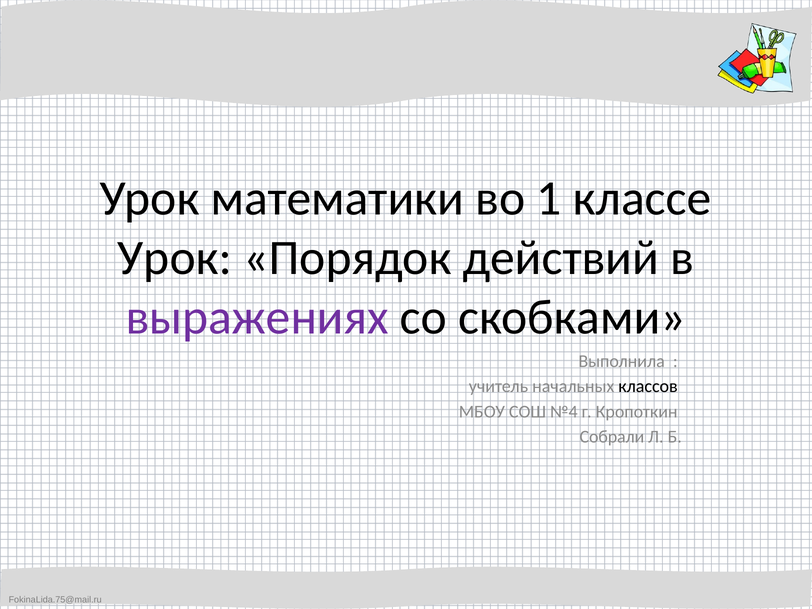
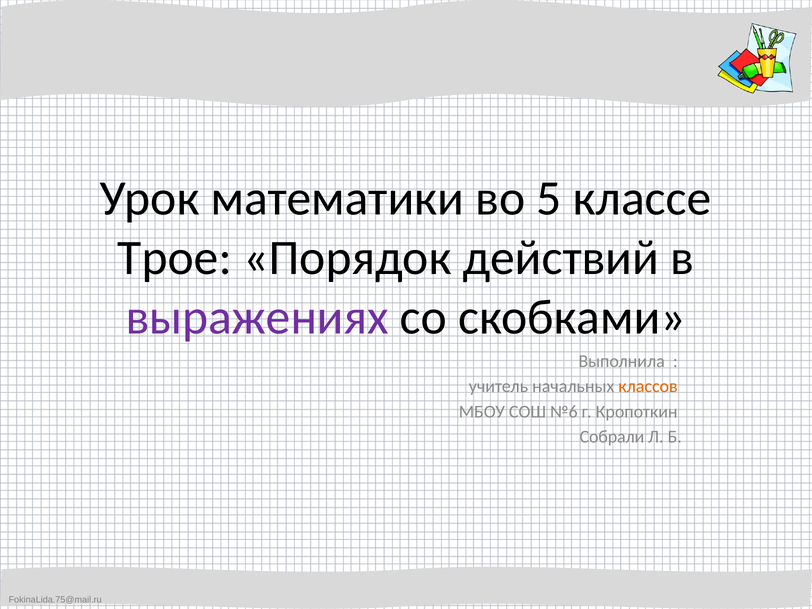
1: 1 -> 5 (549, 198)
Урок: Урок -> Трое (175, 258)
классов colour: black -> orange (648, 386)
№4: №4 -> №6 (564, 412)
